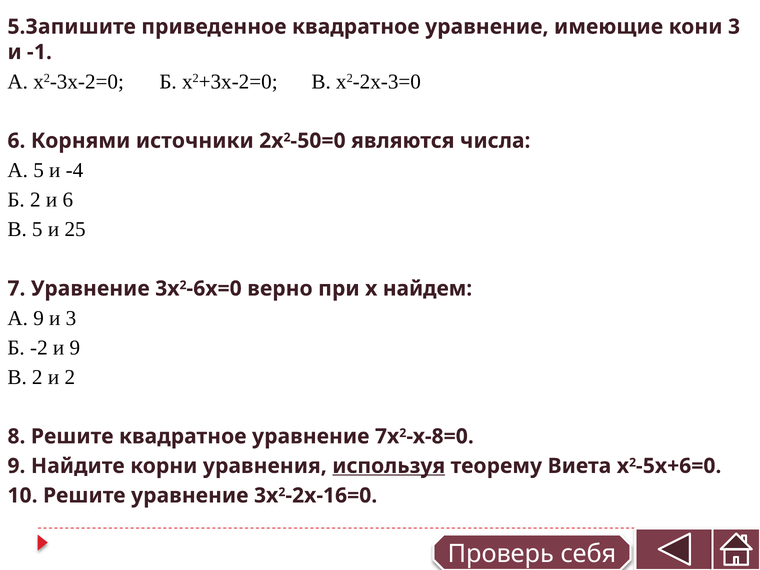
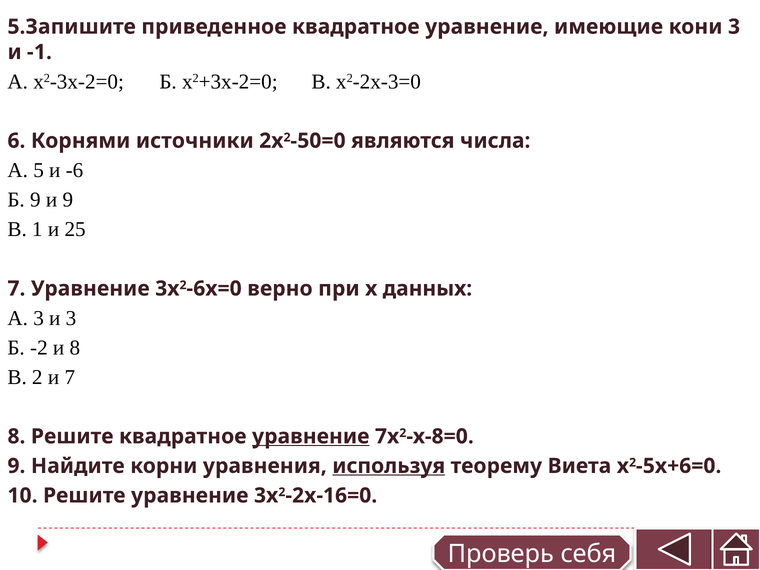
-4: -4 -> -6 (74, 170)
Б 2: 2 -> 9 (35, 200)
и 6: 6 -> 9 (68, 200)
В 5: 5 -> 1 (37, 229)
найдем: найдем -> данных (427, 289)
А 9: 9 -> 3 (39, 318)
и 9: 9 -> 8 (75, 348)
и 2: 2 -> 7 (70, 377)
уравнение underline: none -> present (311, 436)
